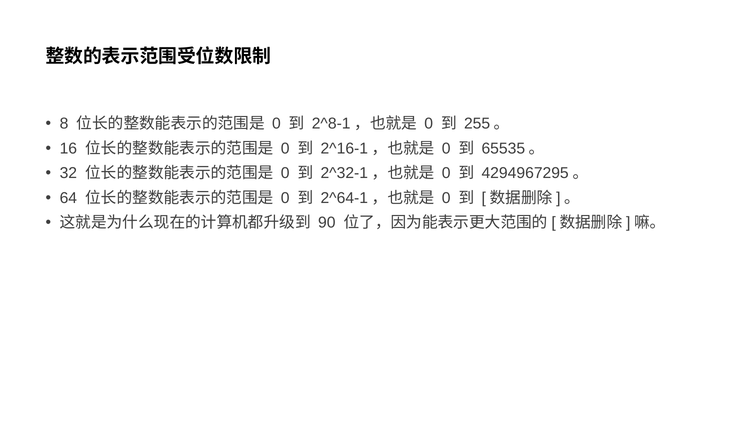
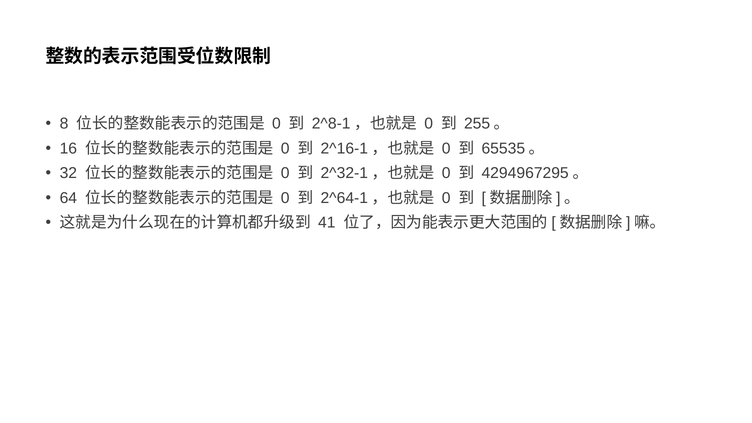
90: 90 -> 41 (327, 223)
